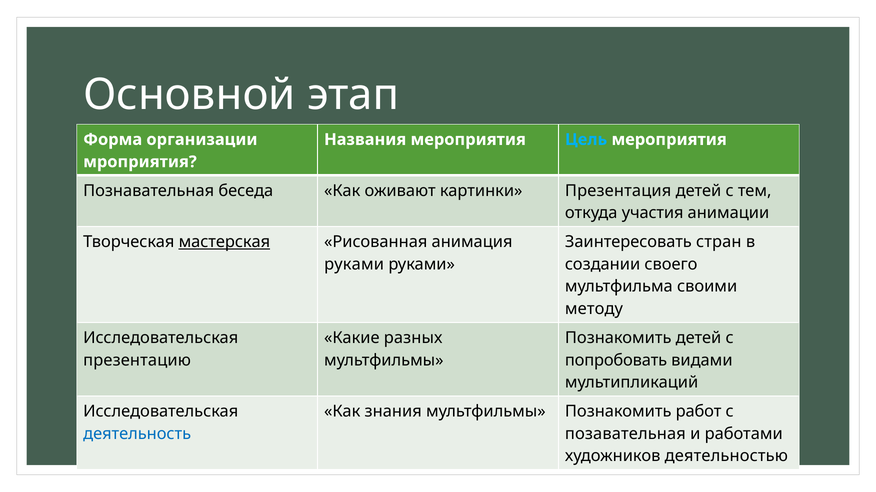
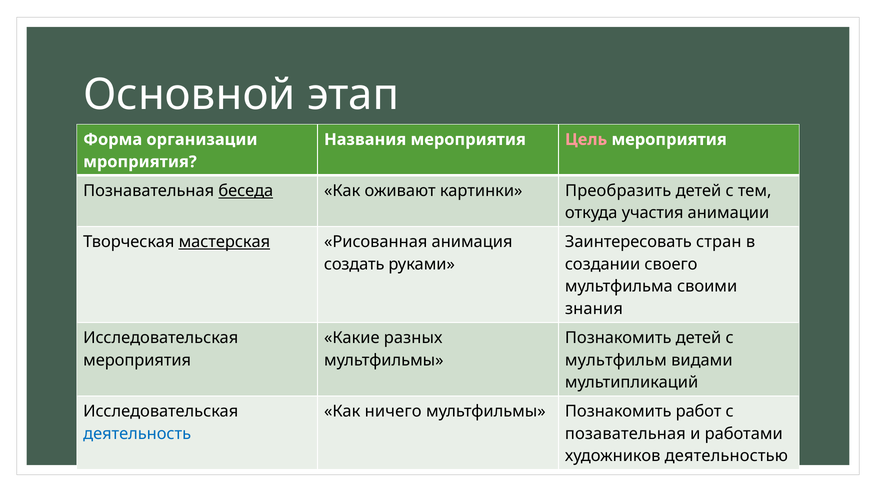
Цель colour: light blue -> pink (586, 140)
беседа underline: none -> present (246, 191)
Презентация: Презентация -> Преобразить (618, 191)
руками: руками -> создать (354, 265)
методу: методу -> знания (594, 309)
презентацию: презентацию -> мероприятия (137, 361)
попробовать: попробовать -> мультфильм (616, 361)
знания: знания -> ничего (393, 412)
